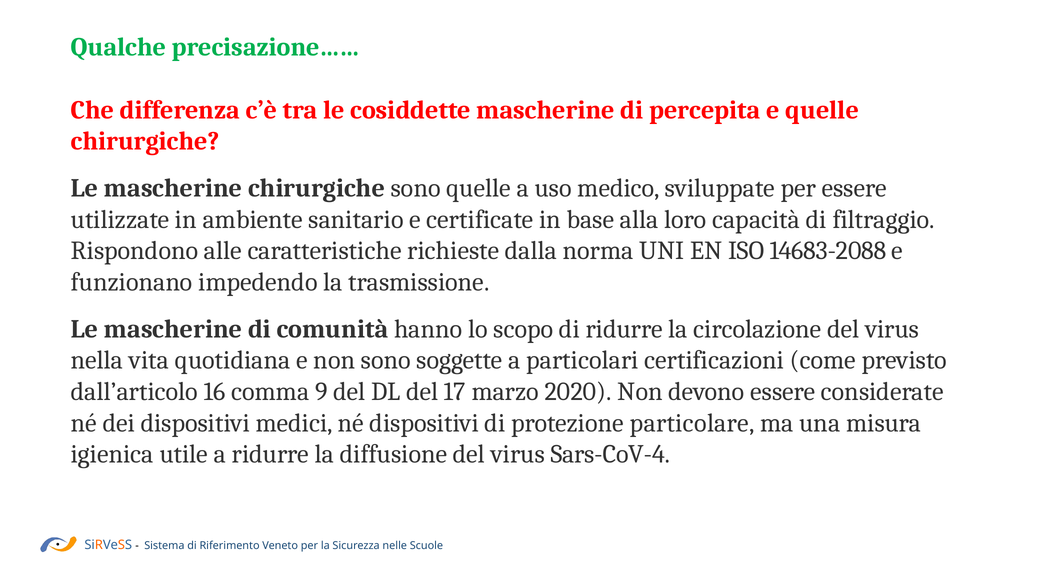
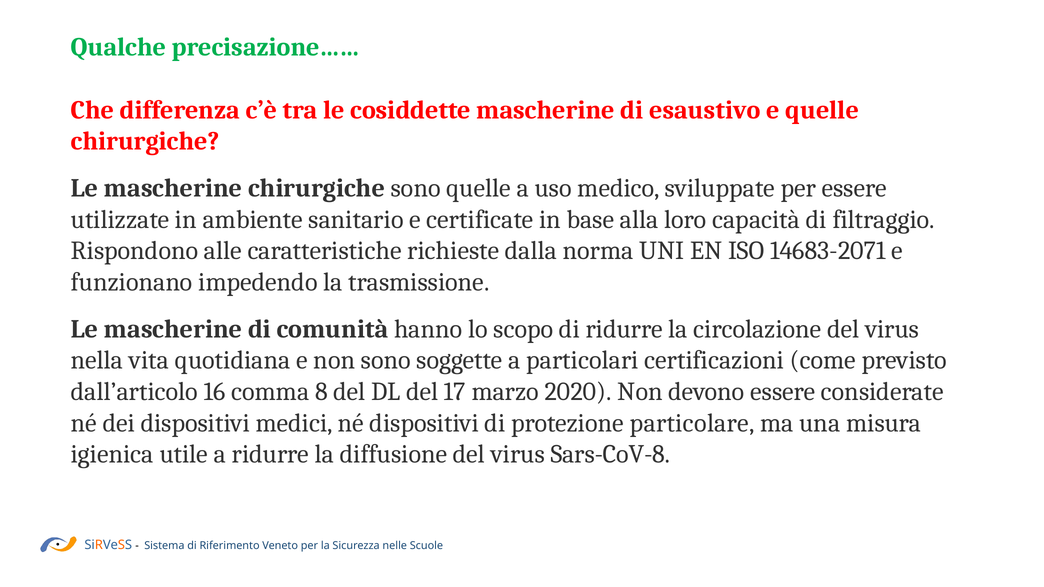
percepita: percepita -> esaustivo (705, 110)
14683-2088: 14683-2088 -> 14683-2071 (828, 251)
9: 9 -> 8 (321, 392)
Sars-CoV-4: Sars-CoV-4 -> Sars-CoV-8 (610, 454)
